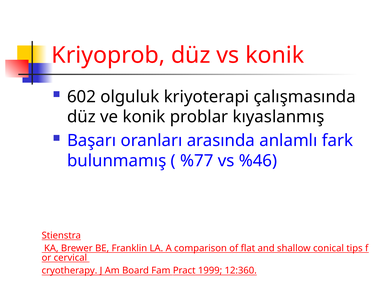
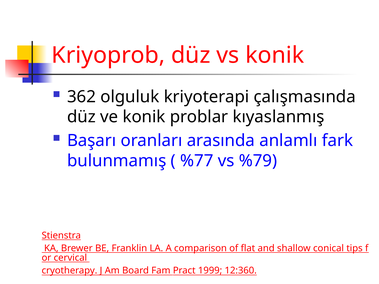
602: 602 -> 362 (81, 97)
%46: %46 -> %79 (258, 161)
